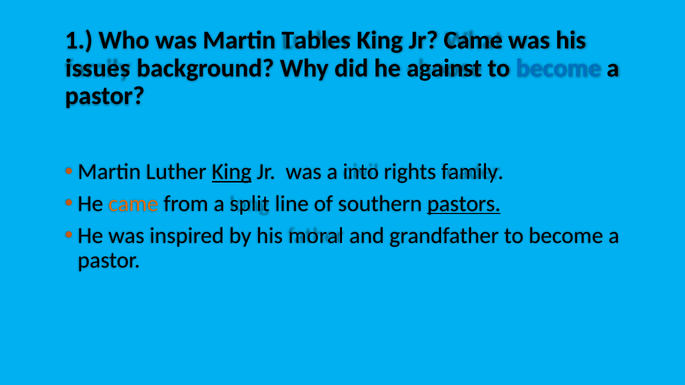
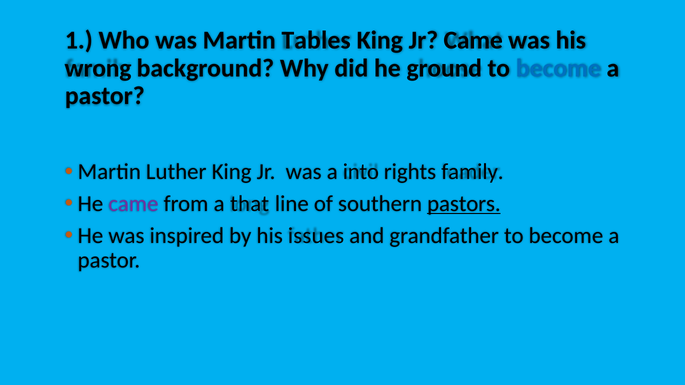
issues: issues -> wrong (98, 68)
against: against -> ground (444, 68)
King underline: present -> none (232, 172)
came colour: orange -> purple (134, 204)
split: split -> that (250, 204)
moral: moral -> issues (316, 236)
